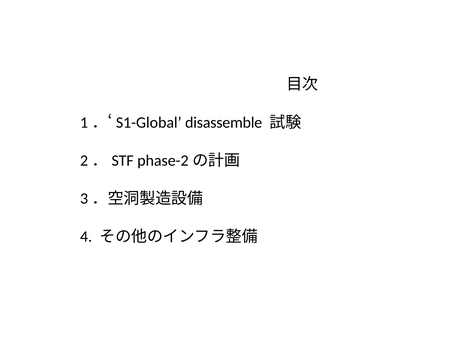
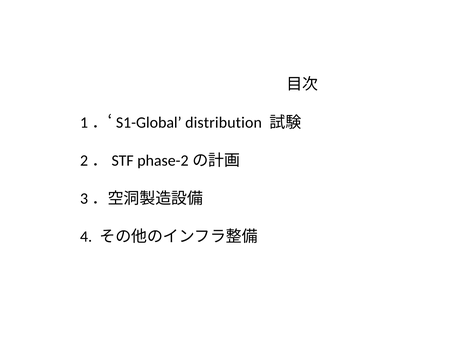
disassemble: disassemble -> distribution (224, 122)
